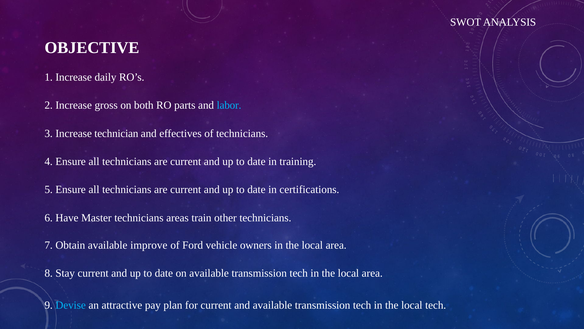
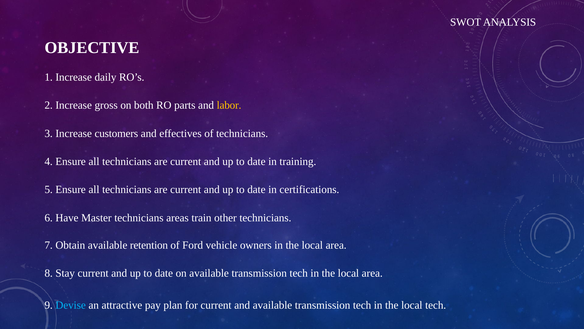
labor colour: light blue -> yellow (229, 105)
technician: technician -> customers (116, 133)
improve: improve -> retention (149, 245)
